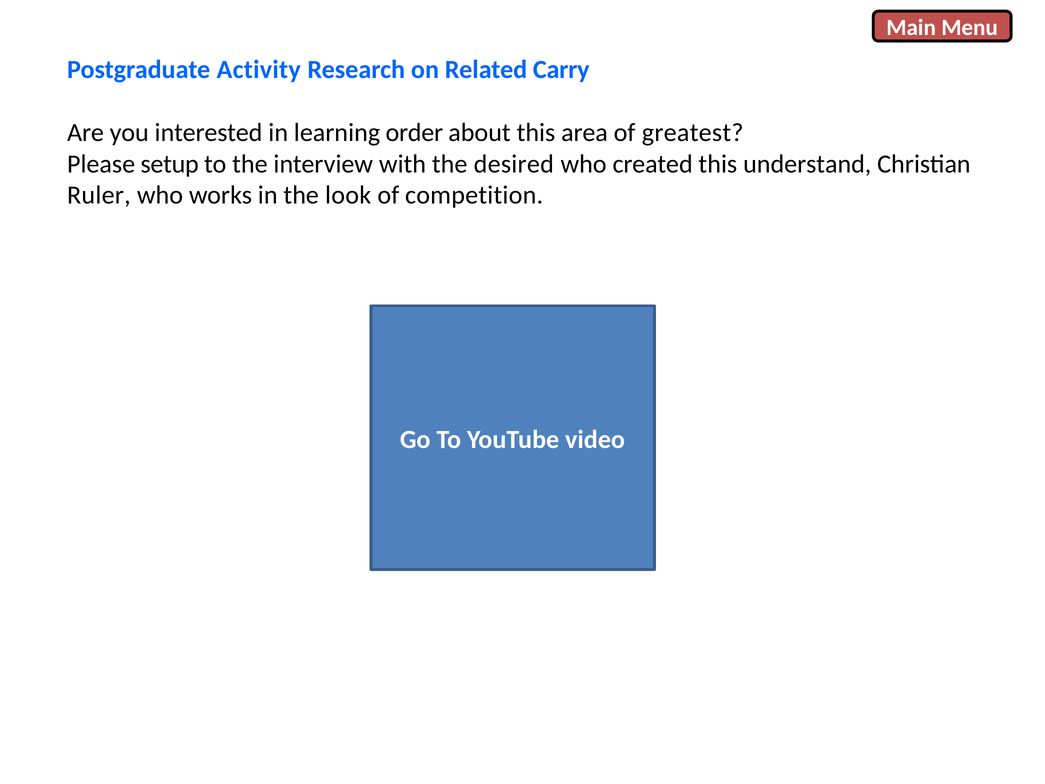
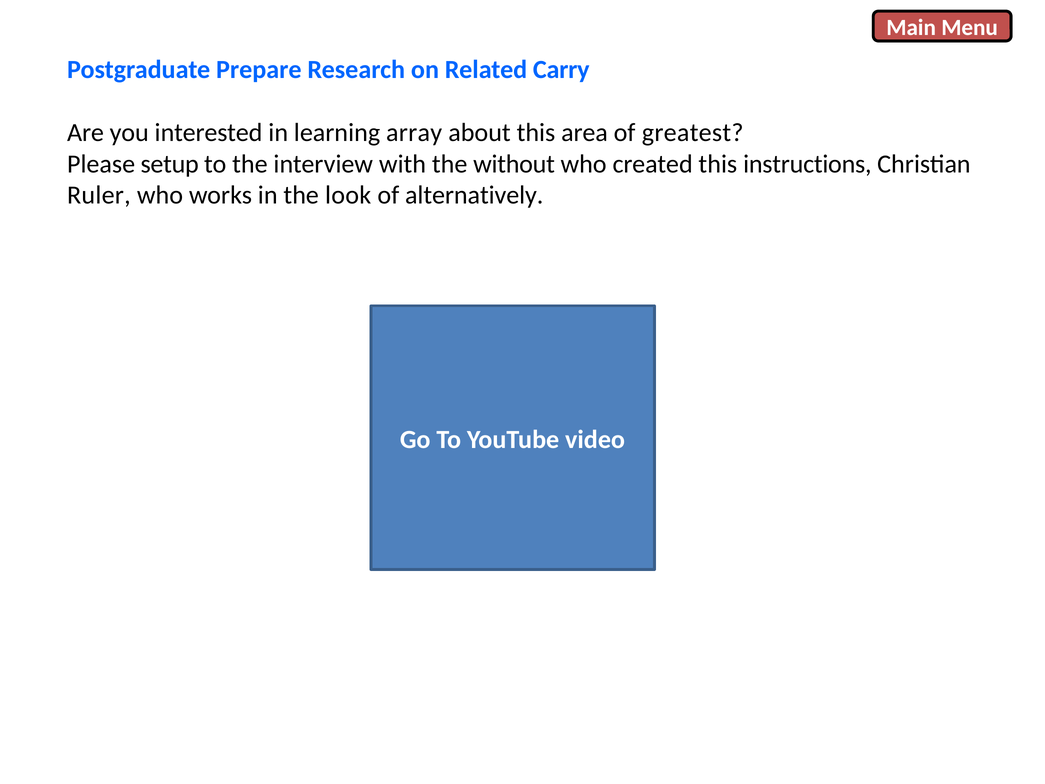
Activity: Activity -> Prepare (259, 70)
order: order -> array (414, 133)
desired: desired -> without (514, 164)
understand: understand -> instructions (807, 164)
competition: competition -> alternatively (474, 195)
